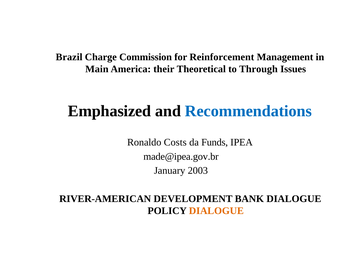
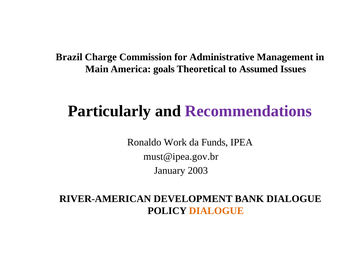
Reinforcement: Reinforcement -> Administrative (222, 57)
their: their -> goals (164, 69)
Through: Through -> Assumed (259, 69)
Emphasized: Emphasized -> Particularly (109, 111)
Recommendations colour: blue -> purple (248, 111)
Costs: Costs -> Work (175, 142)
made@ipea.gov.br: made@ipea.gov.br -> must@ipea.gov.br (181, 156)
